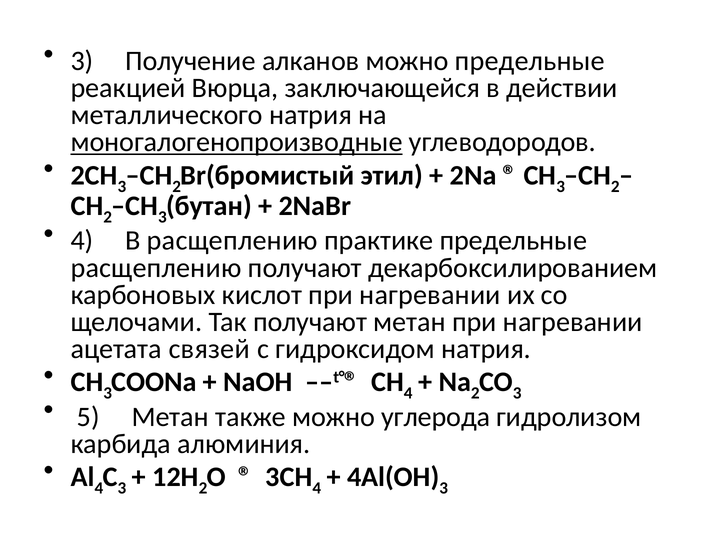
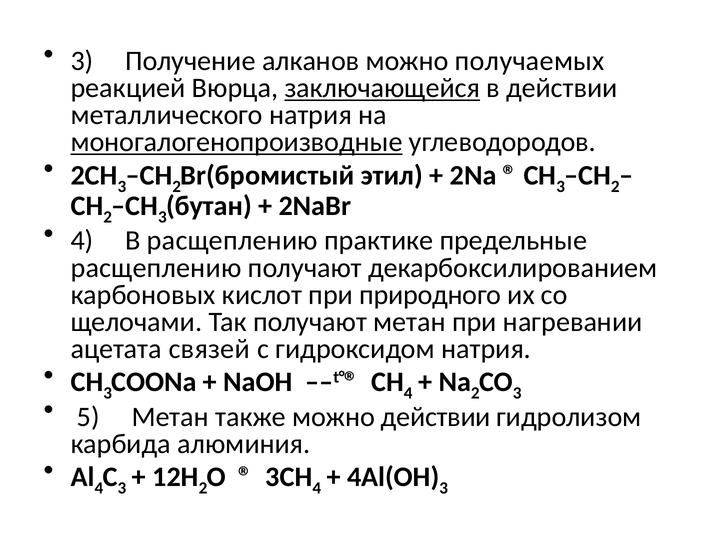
можно предельные: предельные -> получаемых (530, 61)
заключающейся underline: none -> present (382, 88)
кислот при нагревании: нагревании -> природного (430, 295)
можно углерода: углерода -> действии (436, 417)
